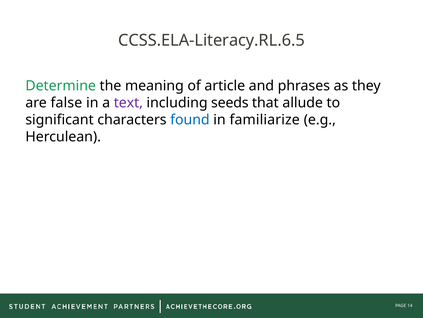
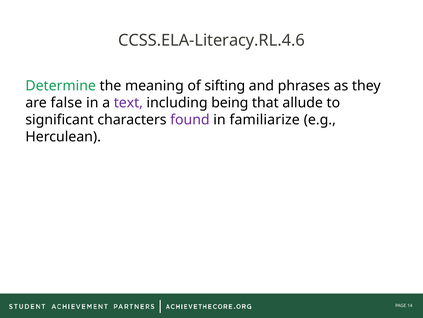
CCSS.ELA-Literacy.RL.6.5: CCSS.ELA-Literacy.RL.6.5 -> CCSS.ELA-Literacy.RL.4.6 (212, 40)
article: article -> sifting (225, 86)
seeds: seeds -> being (230, 103)
found colour: blue -> purple (190, 119)
